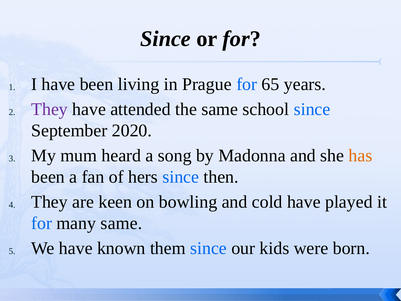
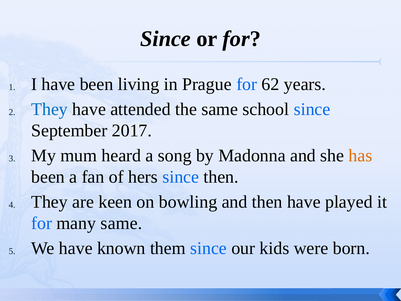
65: 65 -> 62 (271, 84)
They colour: purple -> blue (50, 109)
2020: 2020 -> 2017 (132, 130)
and cold: cold -> then (267, 202)
